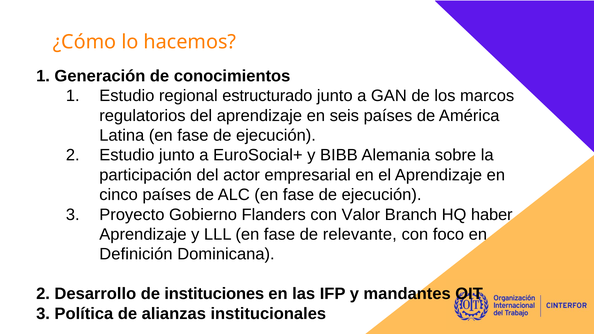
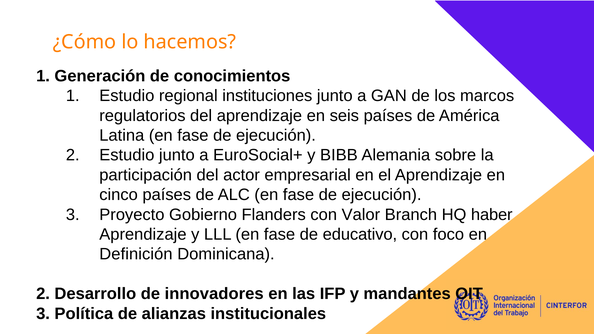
estructurado: estructurado -> instituciones (267, 96)
relevante: relevante -> educativo (360, 234)
instituciones: instituciones -> innovadores (214, 294)
